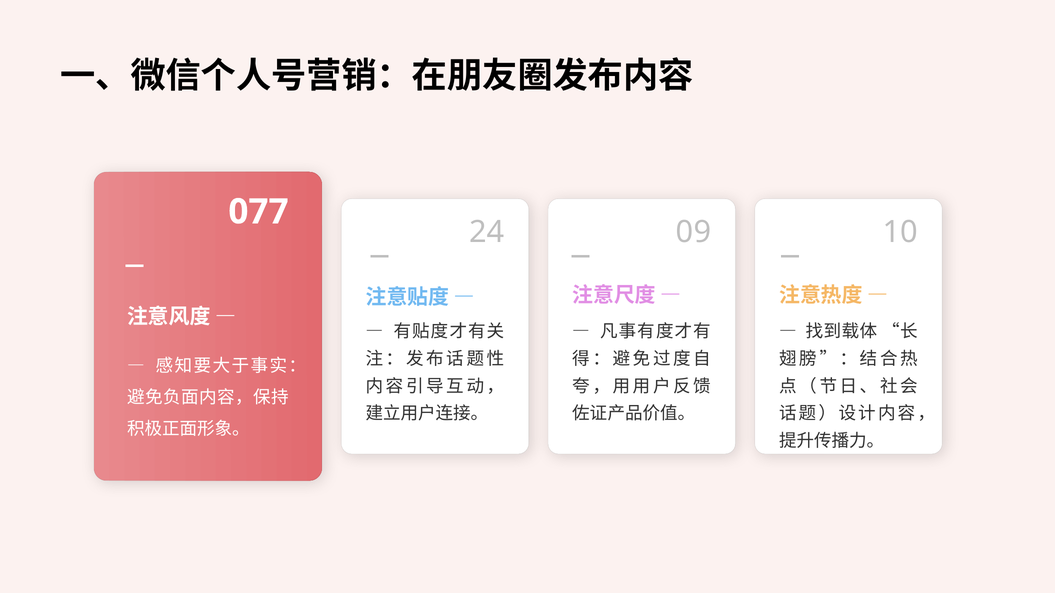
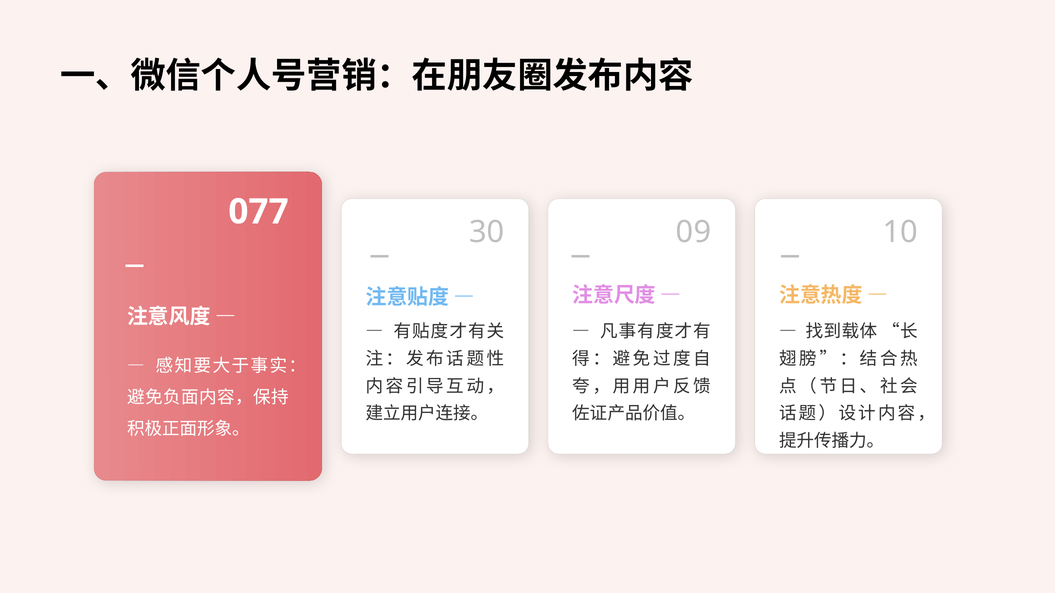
24: 24 -> 30 (487, 232)
